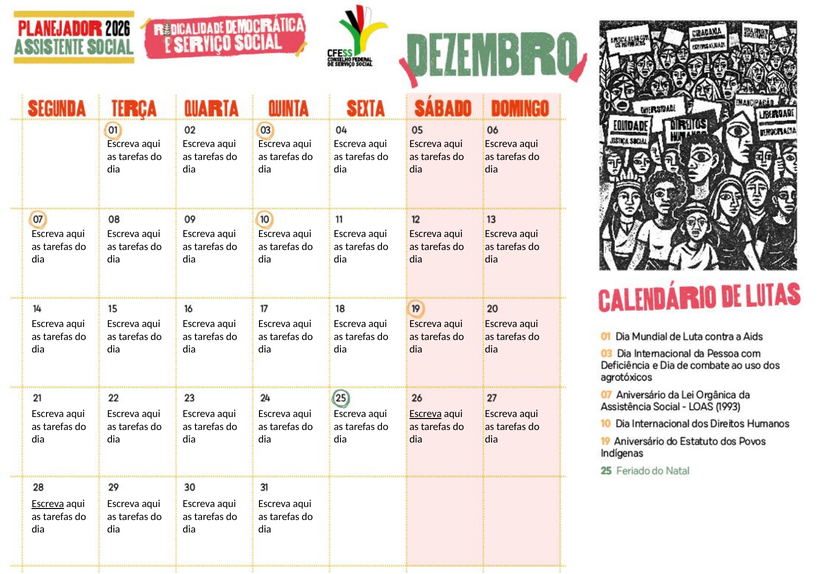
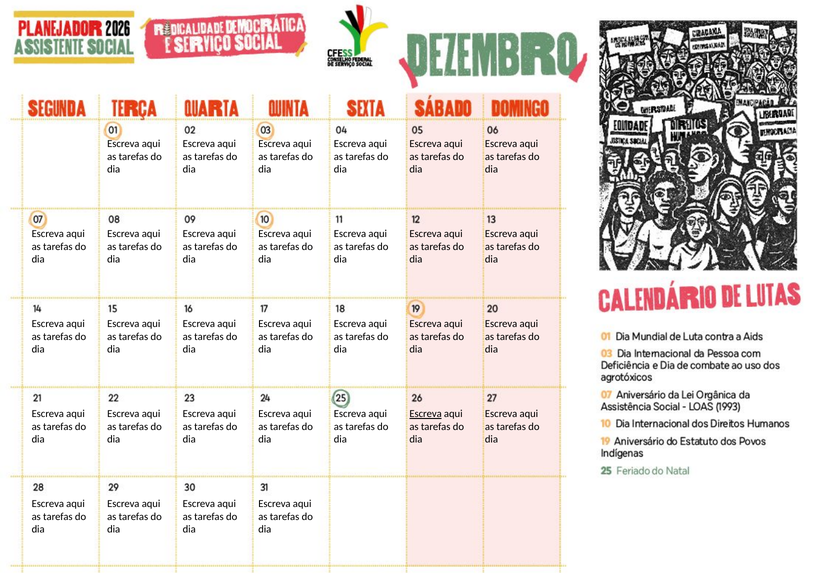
Escreva underline: present -> none (48, 504)
